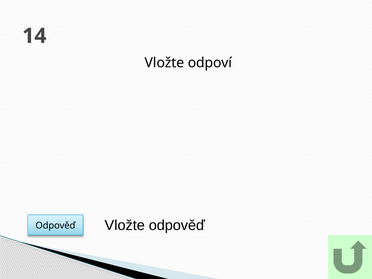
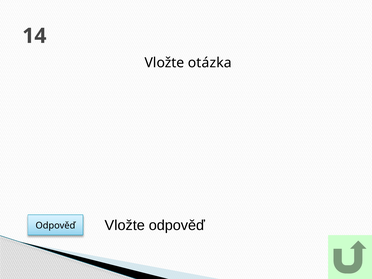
odpoví: odpoví -> otázka (210, 63)
